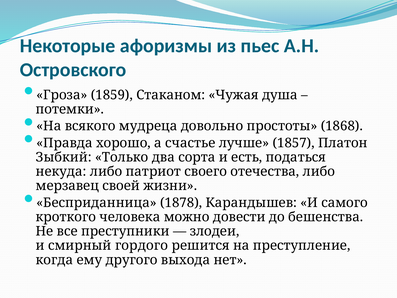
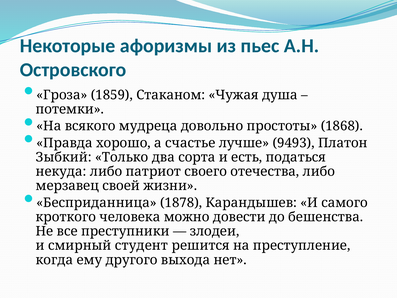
1857: 1857 -> 9493 (294, 143)
гордого: гордого -> студент (141, 245)
